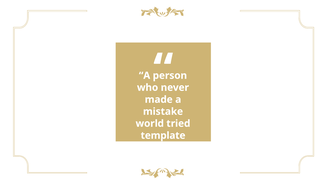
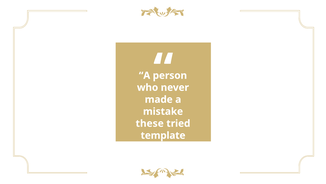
world: world -> these (150, 123)
